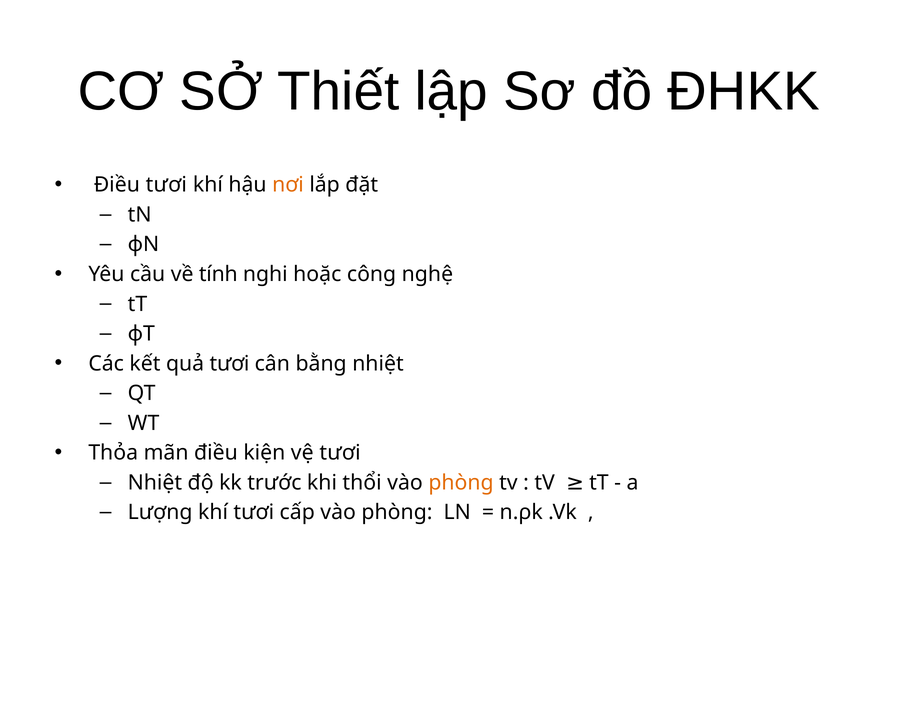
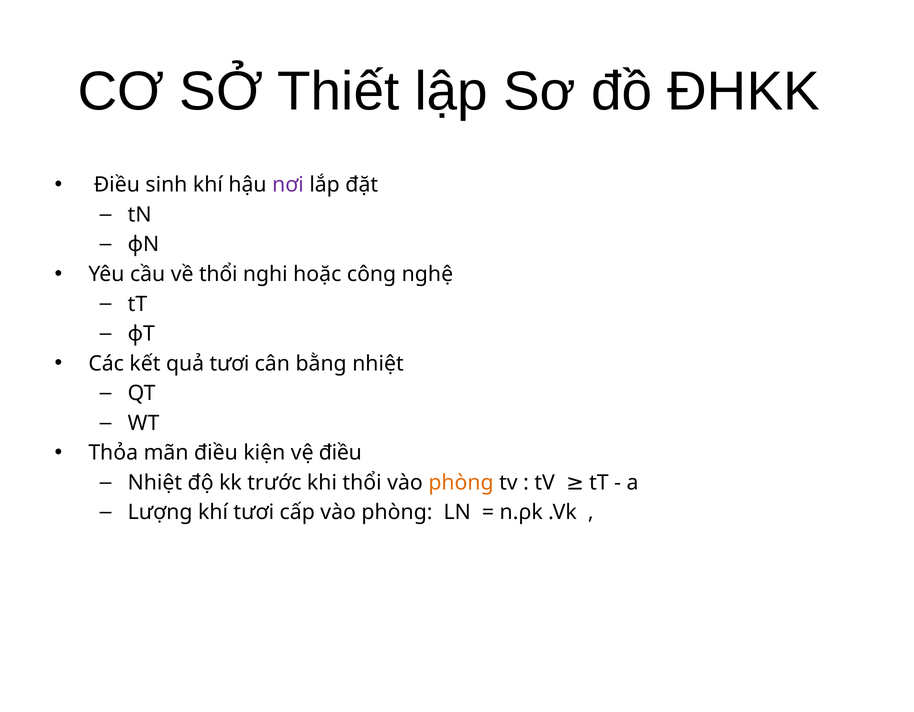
Điều tươi: tươi -> sinh (166, 185)
nơi colour: orange -> purple (288, 185)
về tính: tính -> thổi (218, 274)
vệ tươi: tươi -> điều (340, 453)
